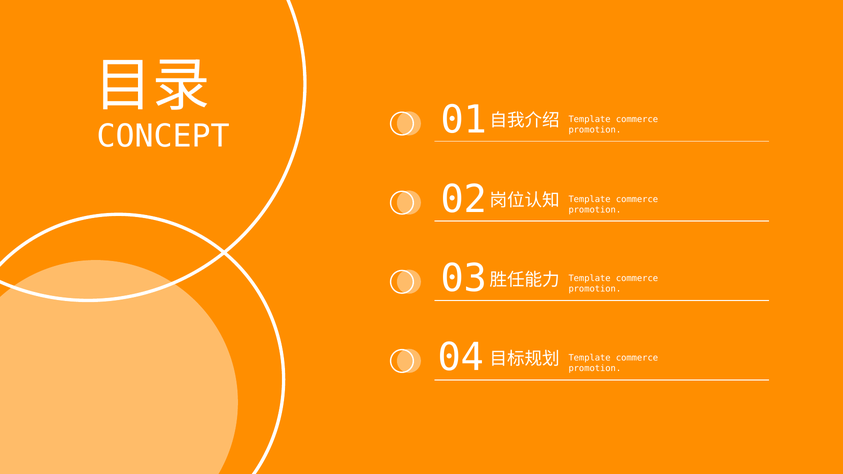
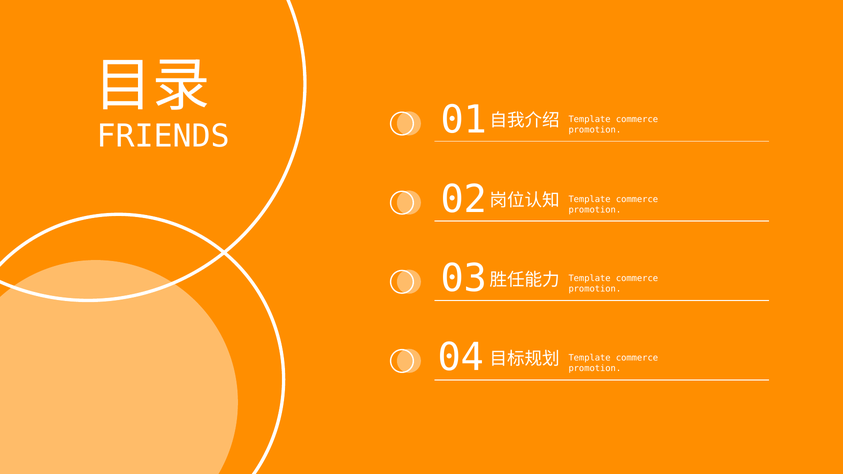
CONCEPT: CONCEPT -> FRIENDS (163, 137)
